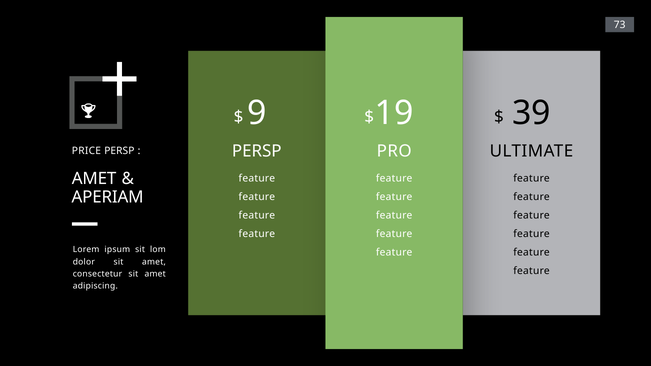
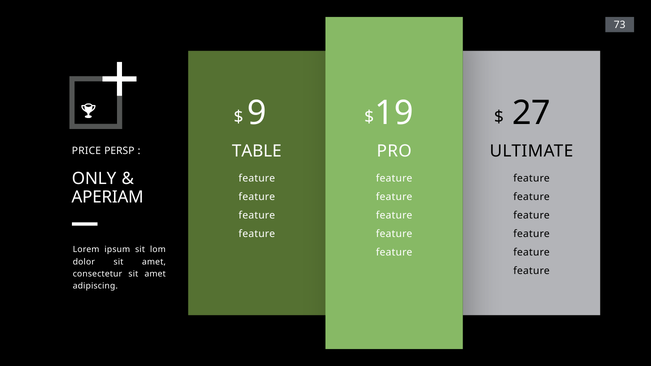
39: 39 -> 27 (532, 113)
PERSP: PERSP -> TABLE (257, 151)
AMET: AMET -> ONLY (94, 179)
